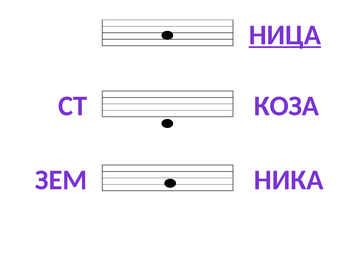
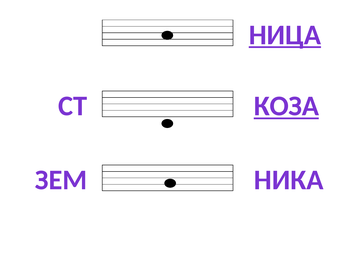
КОЗА underline: none -> present (286, 106)
